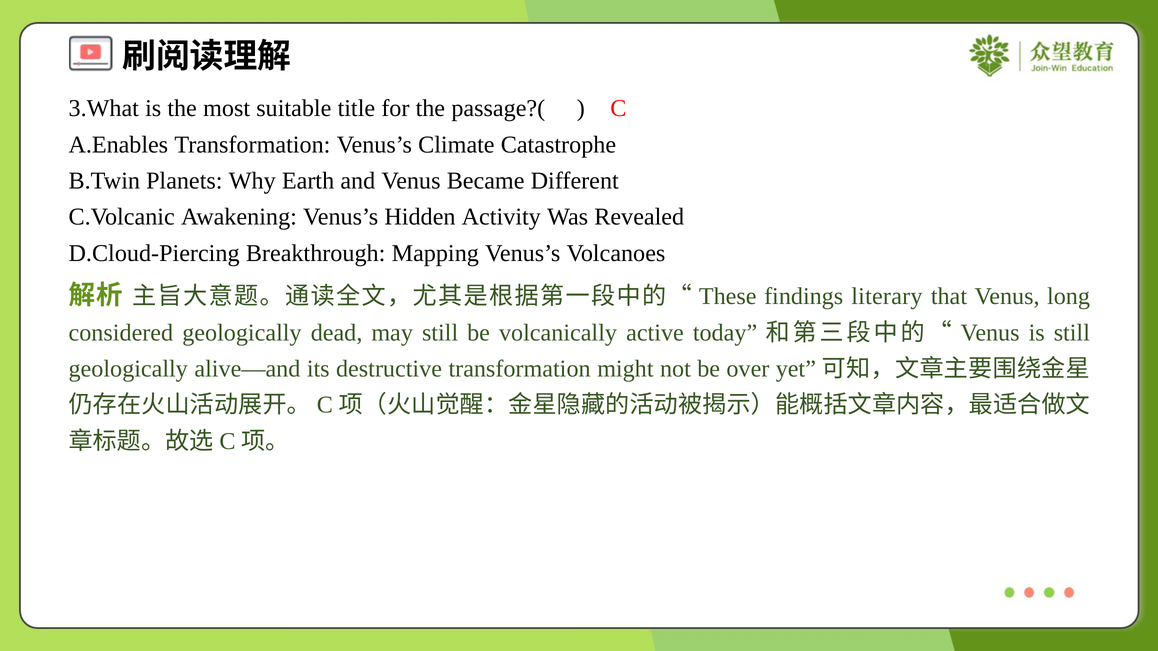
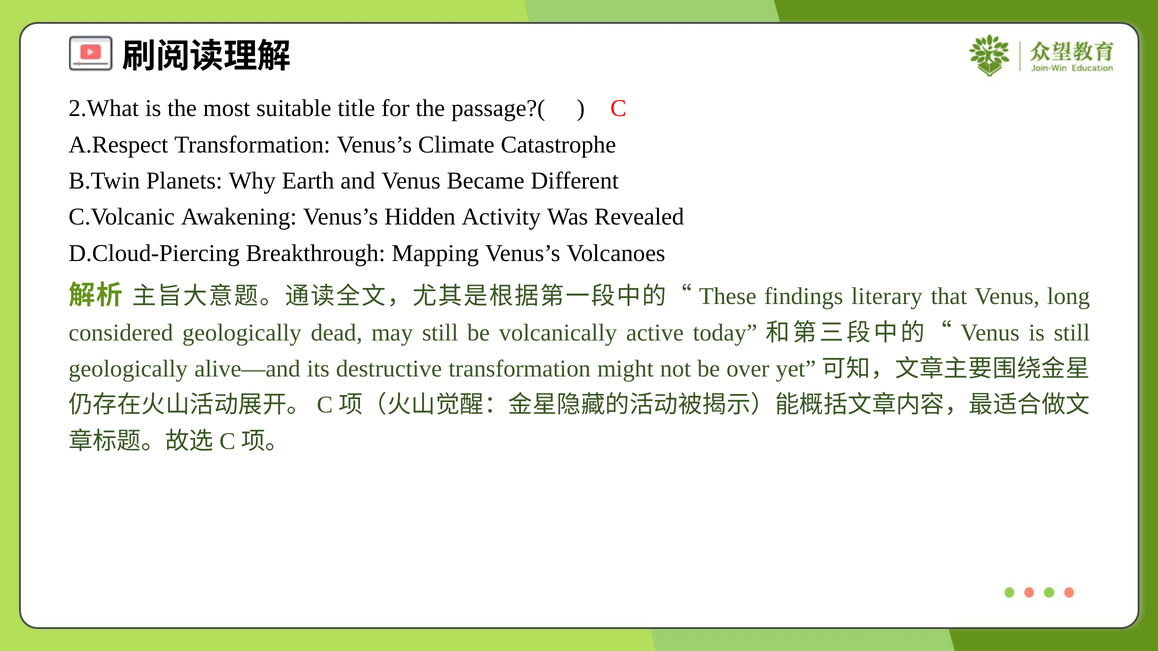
3.What: 3.What -> 2.What (104, 108)
A.Enables: A.Enables -> A.Respect (118, 145)
